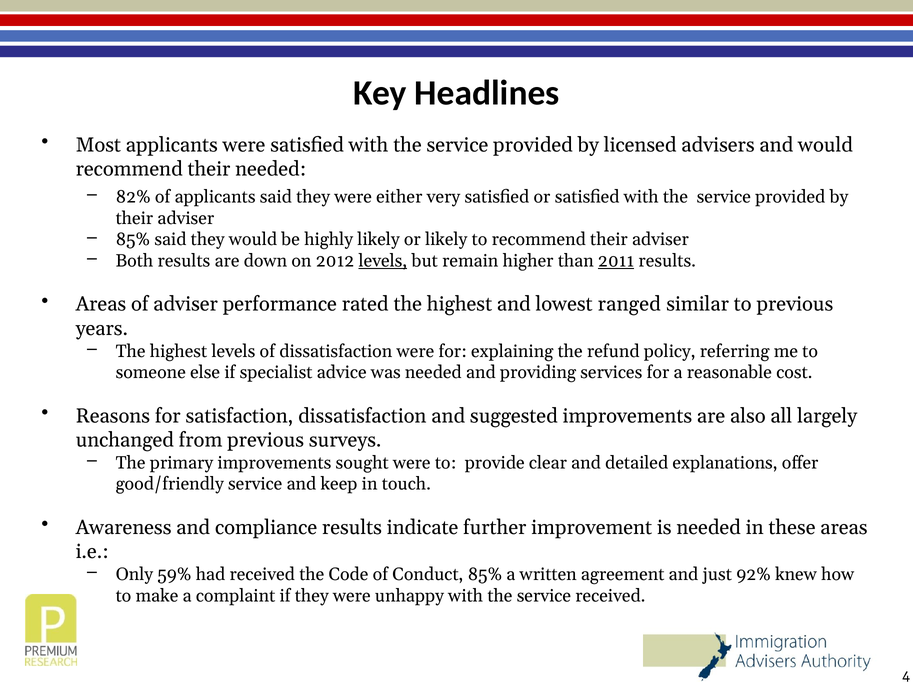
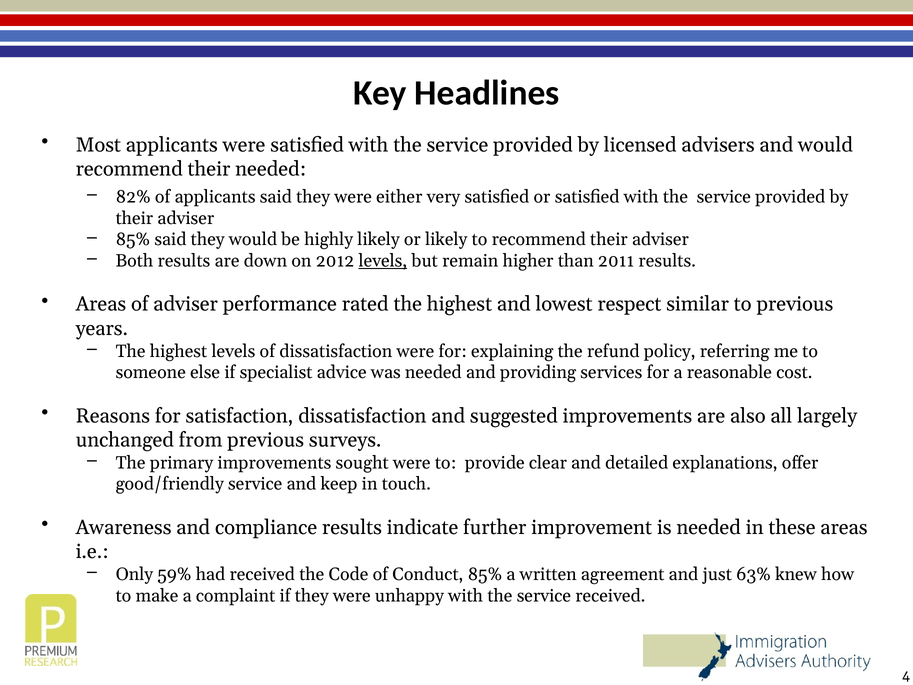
2011 underline: present -> none (616, 261)
ranged: ranged -> respect (629, 304)
92%: 92% -> 63% (754, 574)
